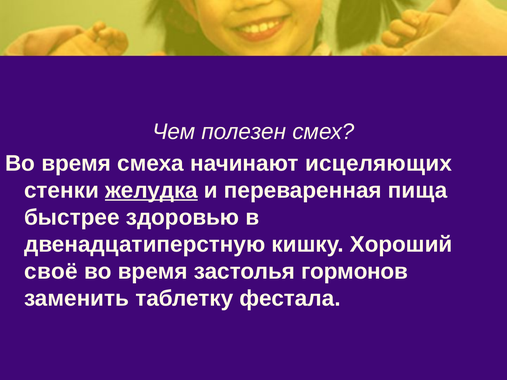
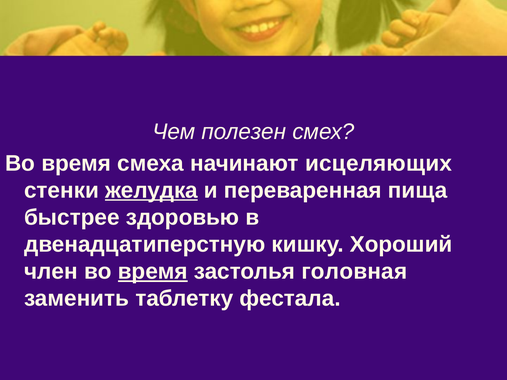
своё: своё -> член (51, 272)
время underline: none -> present (153, 272)
гормонов: гормонов -> головная (354, 272)
